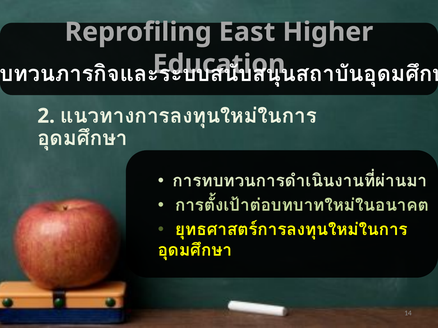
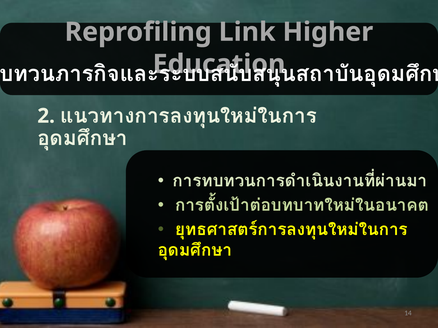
East: East -> Link (247, 32)
